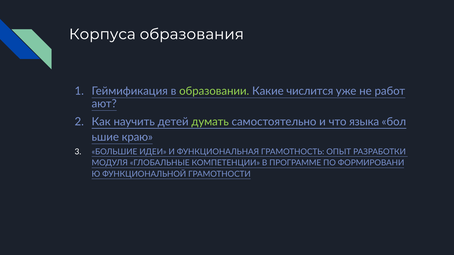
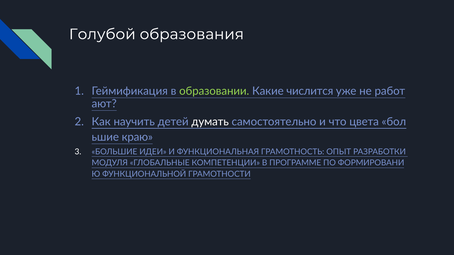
Корпуса: Корпуса -> Голубой (102, 34)
думать colour: light green -> white (210, 122)
языка: языка -> цвета (364, 122)
